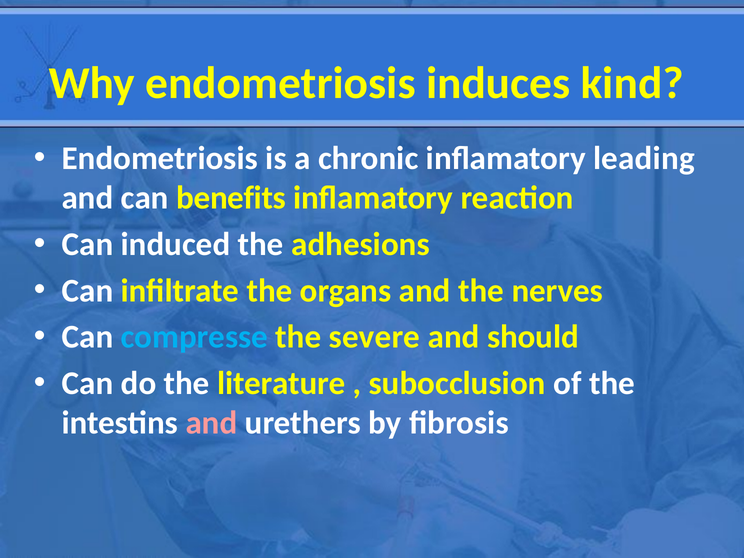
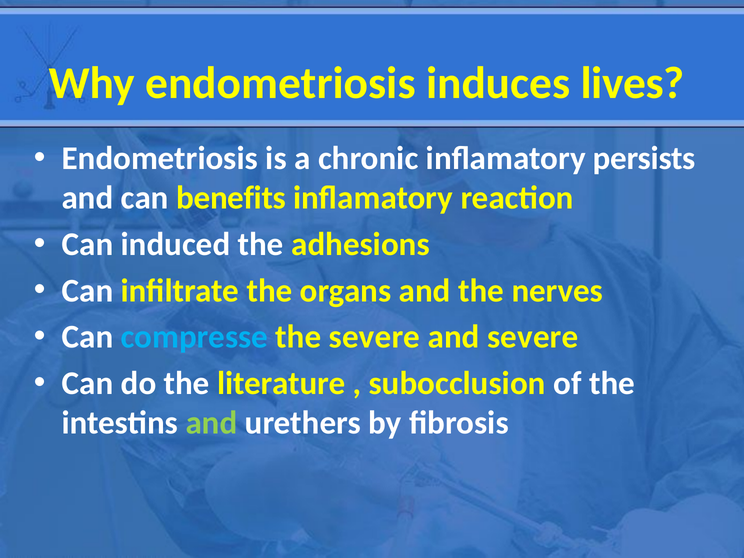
kind: kind -> lives (632, 83)
leading: leading -> persists (644, 158)
and should: should -> severe (533, 337)
and colour: pink -> light green (211, 423)
